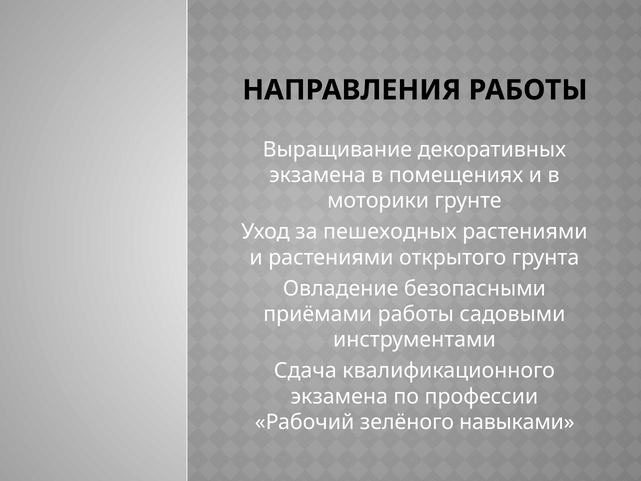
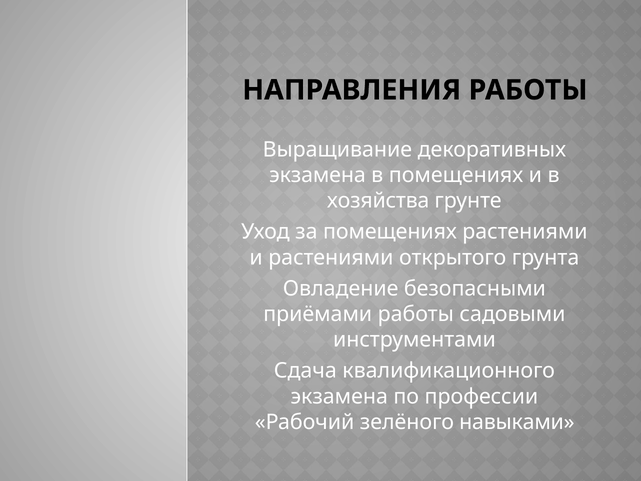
моторики: моторики -> хозяйства (378, 201)
за пешеходных: пешеходных -> помещениях (390, 232)
